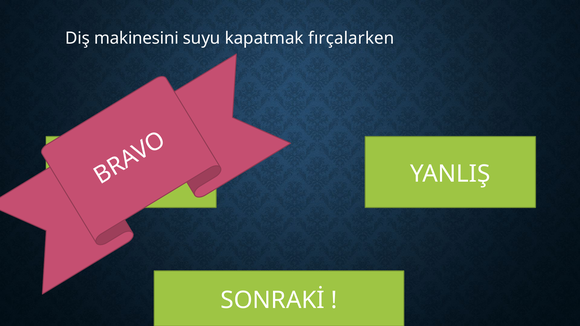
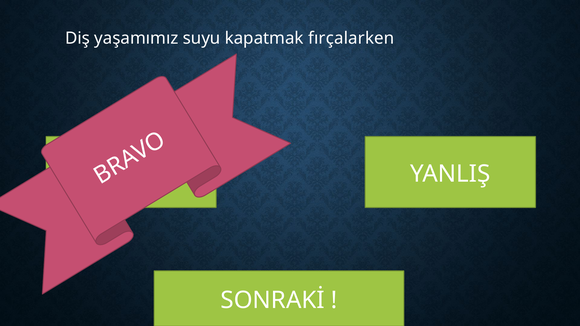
makinesini: makinesini -> yaşamımız (136, 38)
